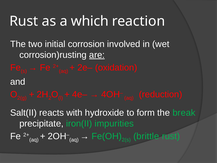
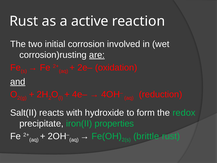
which: which -> active (90, 21)
and underline: none -> present (18, 82)
break: break -> redox (184, 113)
impurities: impurities -> properties (114, 123)
